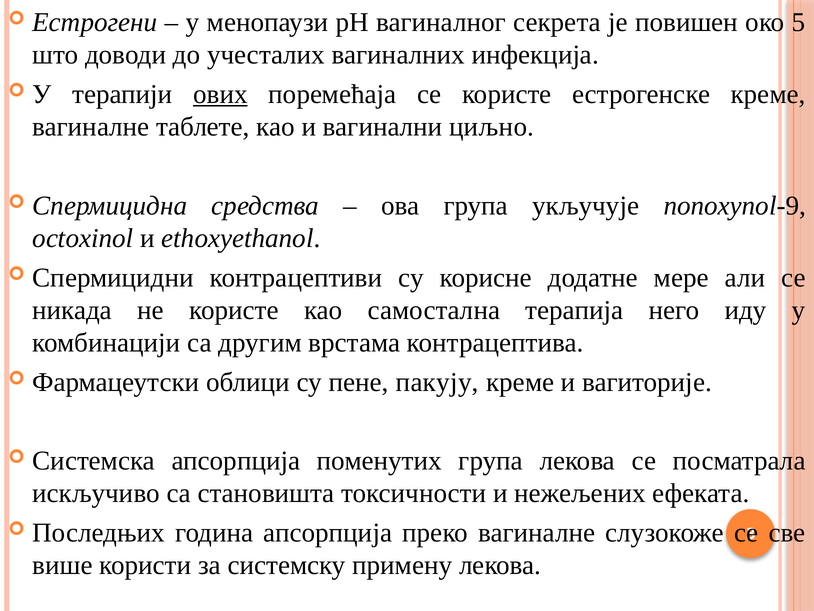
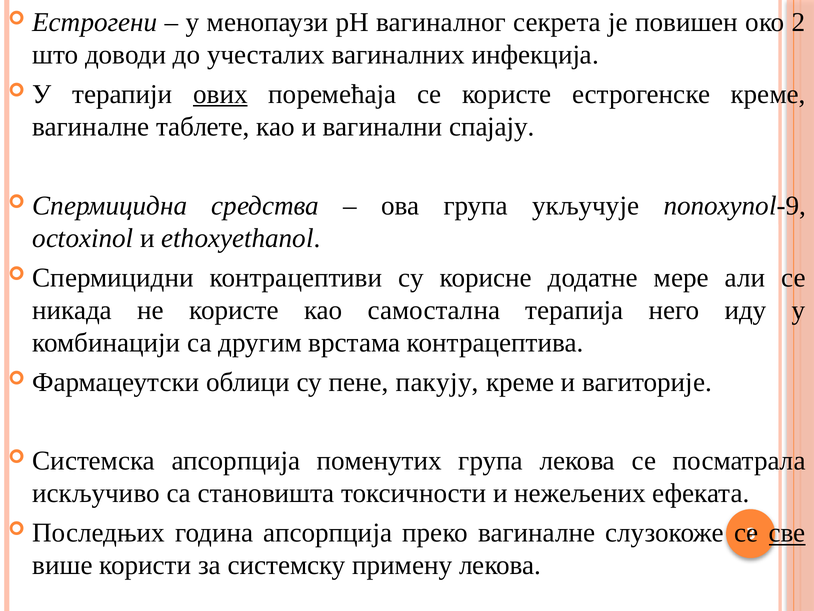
5: 5 -> 2 (799, 22)
циљно: циљно -> спајају (492, 127)
све underline: none -> present (787, 532)
